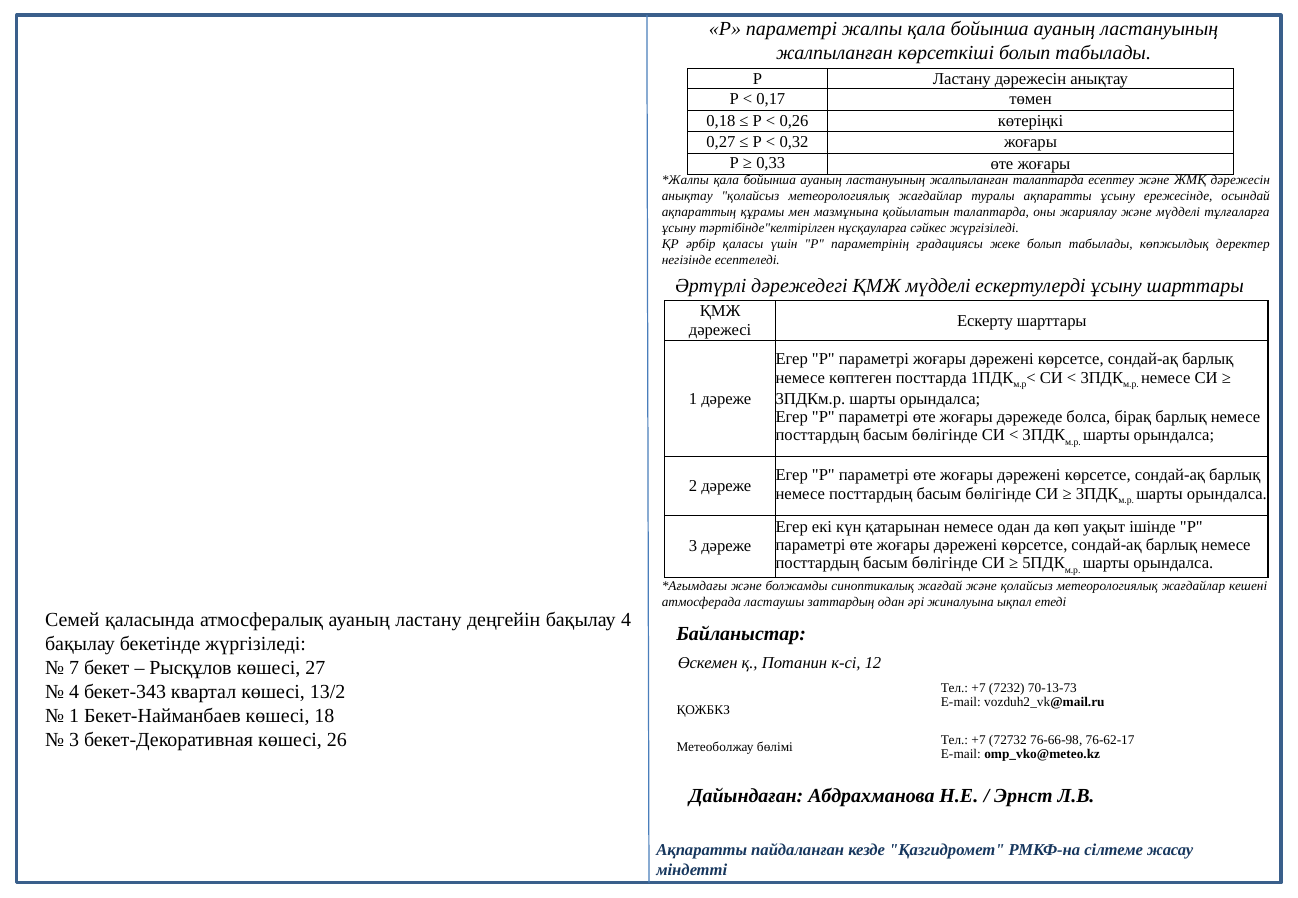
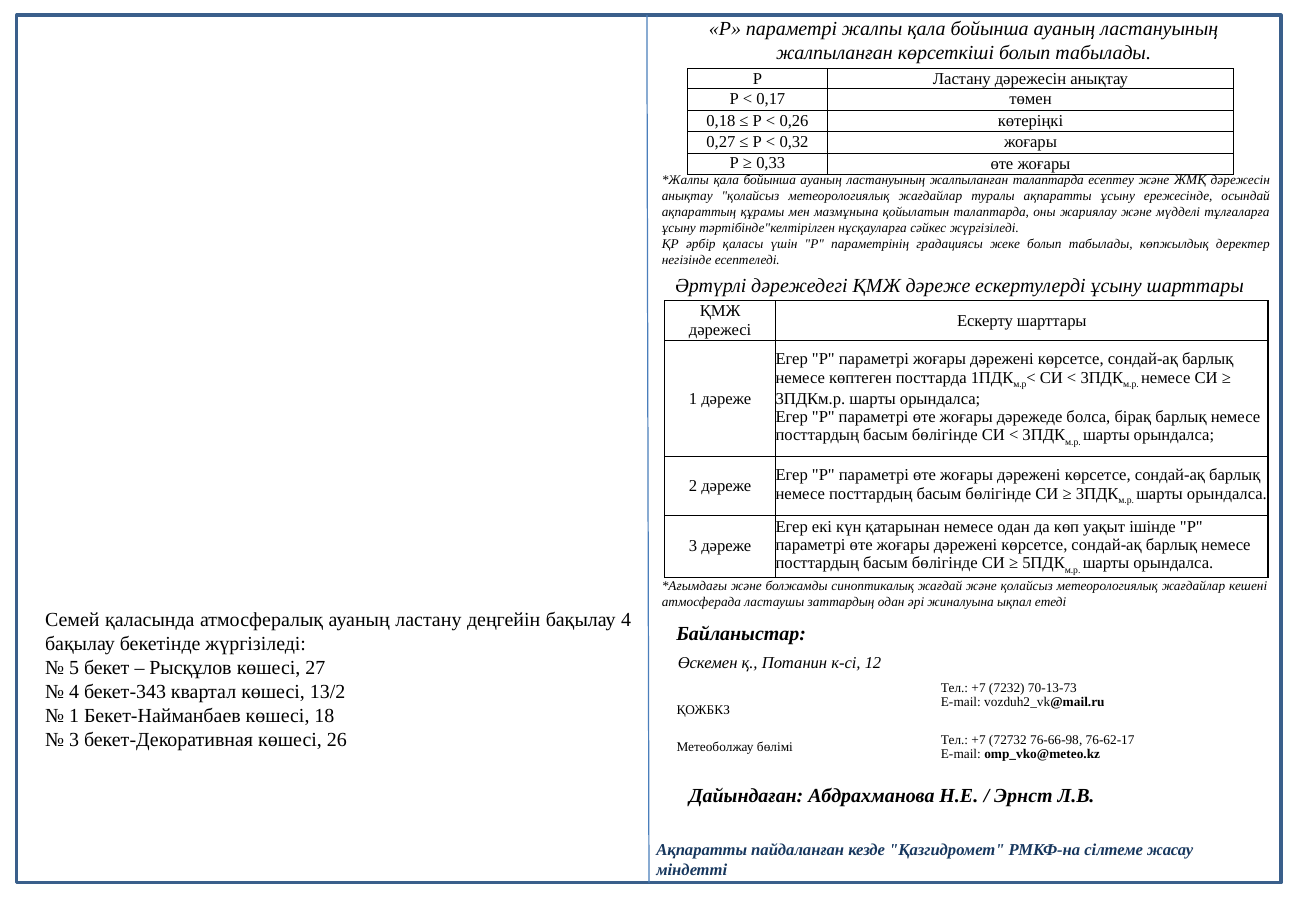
ҚМЖ мүдделі: мүдделі -> дәреже (938, 286)
7: 7 -> 5 (74, 668)
